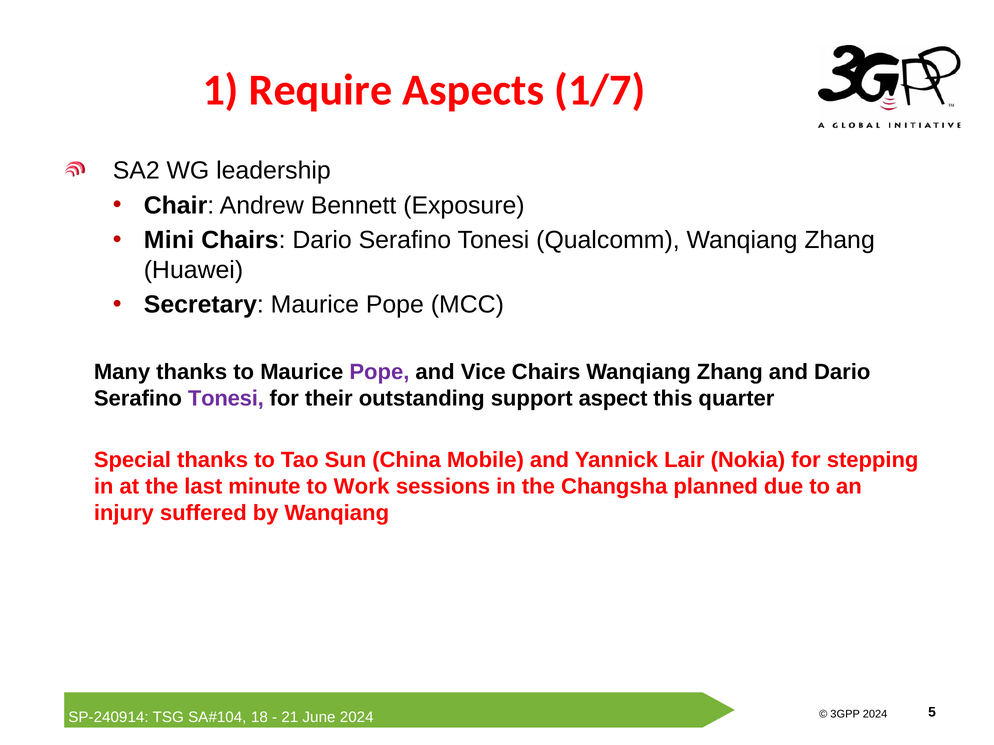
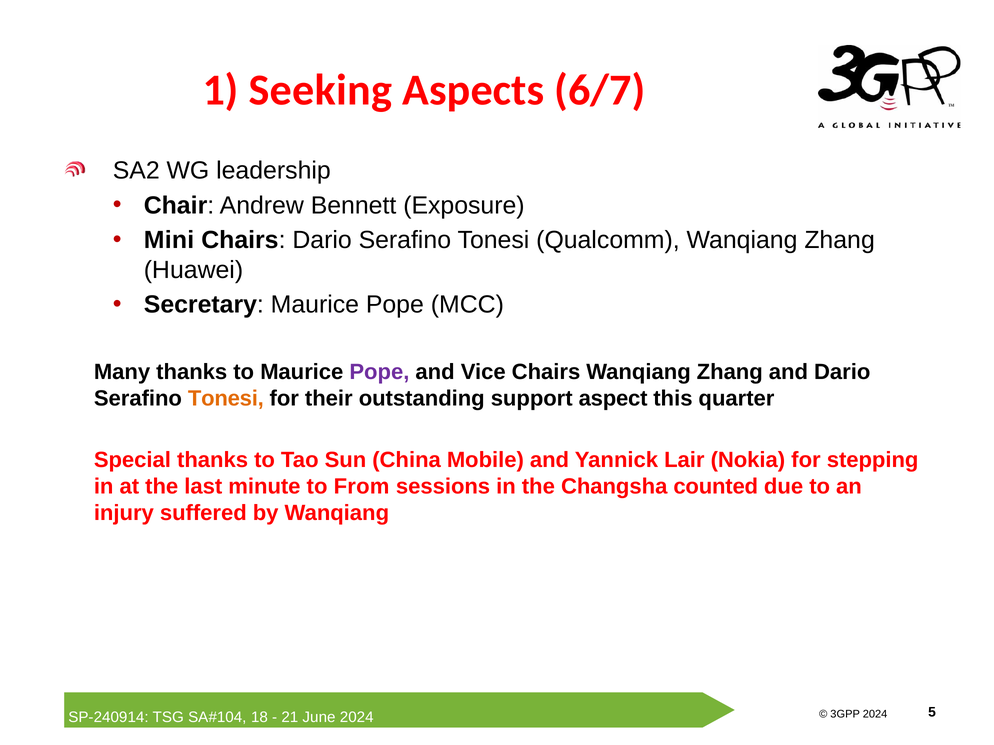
Require: Require -> Seeking (320, 90)
1/7: 1/7 -> 6/7 (600, 90)
Tonesi colour: purple -> orange (226, 399)
Work: Work -> From (362, 487)
planned: planned -> counted (716, 487)
